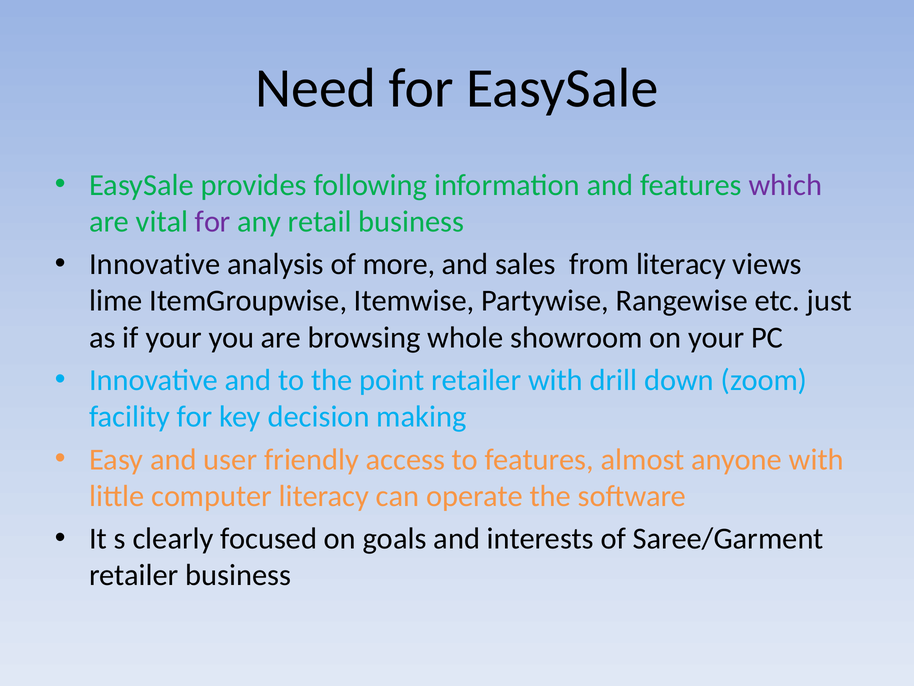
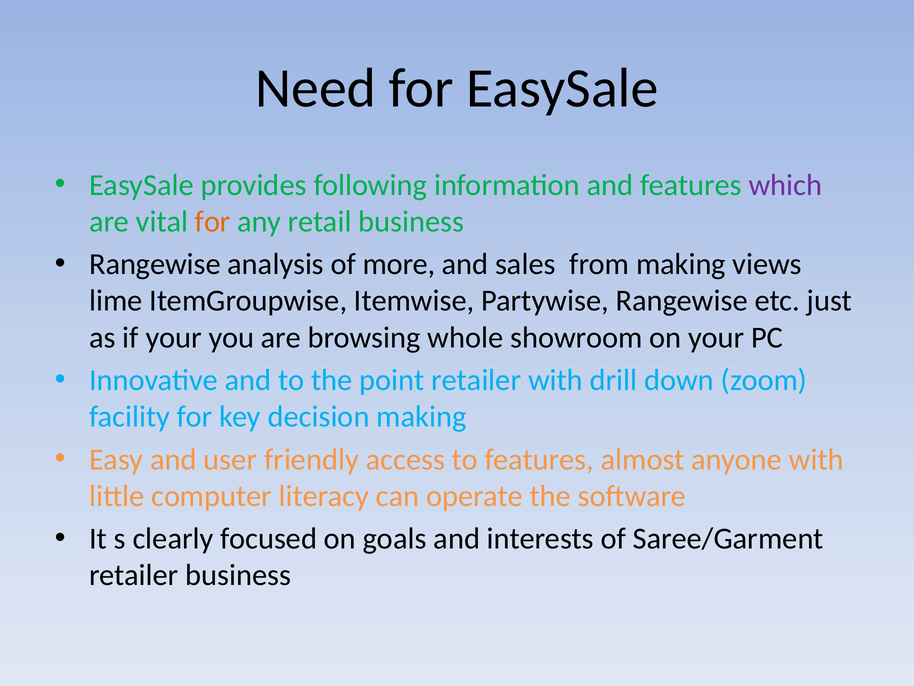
for colour: purple -> orange (213, 222)
Innovative: Innovative -> Rangewise (155, 264)
from literacy: literacy -> making (681, 264)
